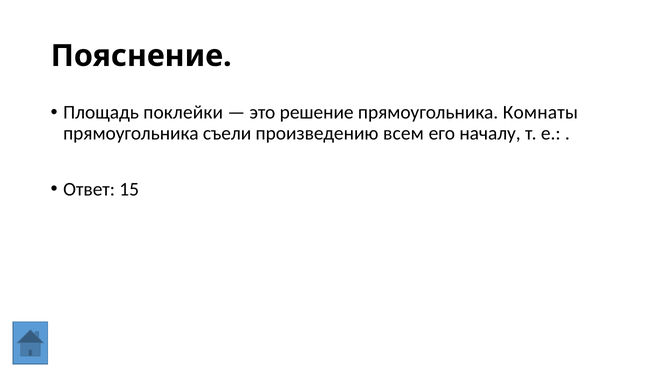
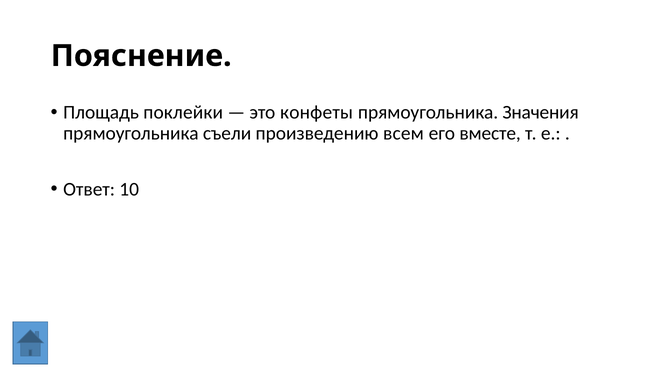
решение: решение -> конфеты (317, 112)
Комнаты: Комнаты -> Значения (541, 112)
началу: началу -> вместе (490, 133)
15: 15 -> 10 (129, 189)
